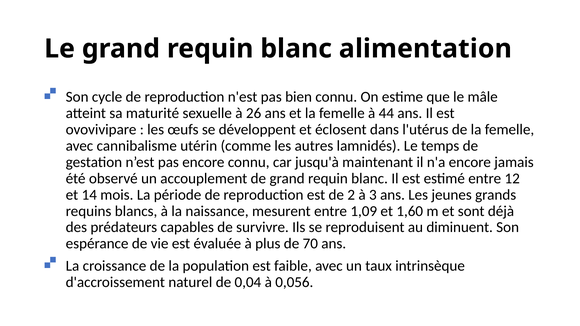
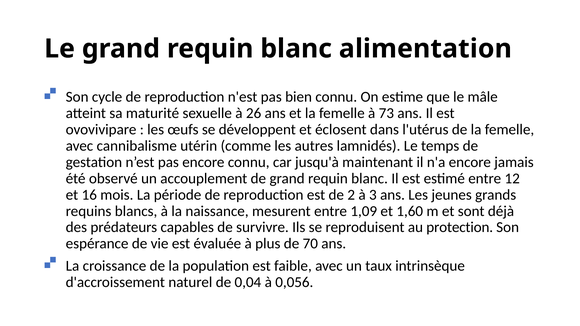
44: 44 -> 73 (386, 113)
14: 14 -> 16 (89, 195)
diminuent: diminuent -> protection (460, 228)
